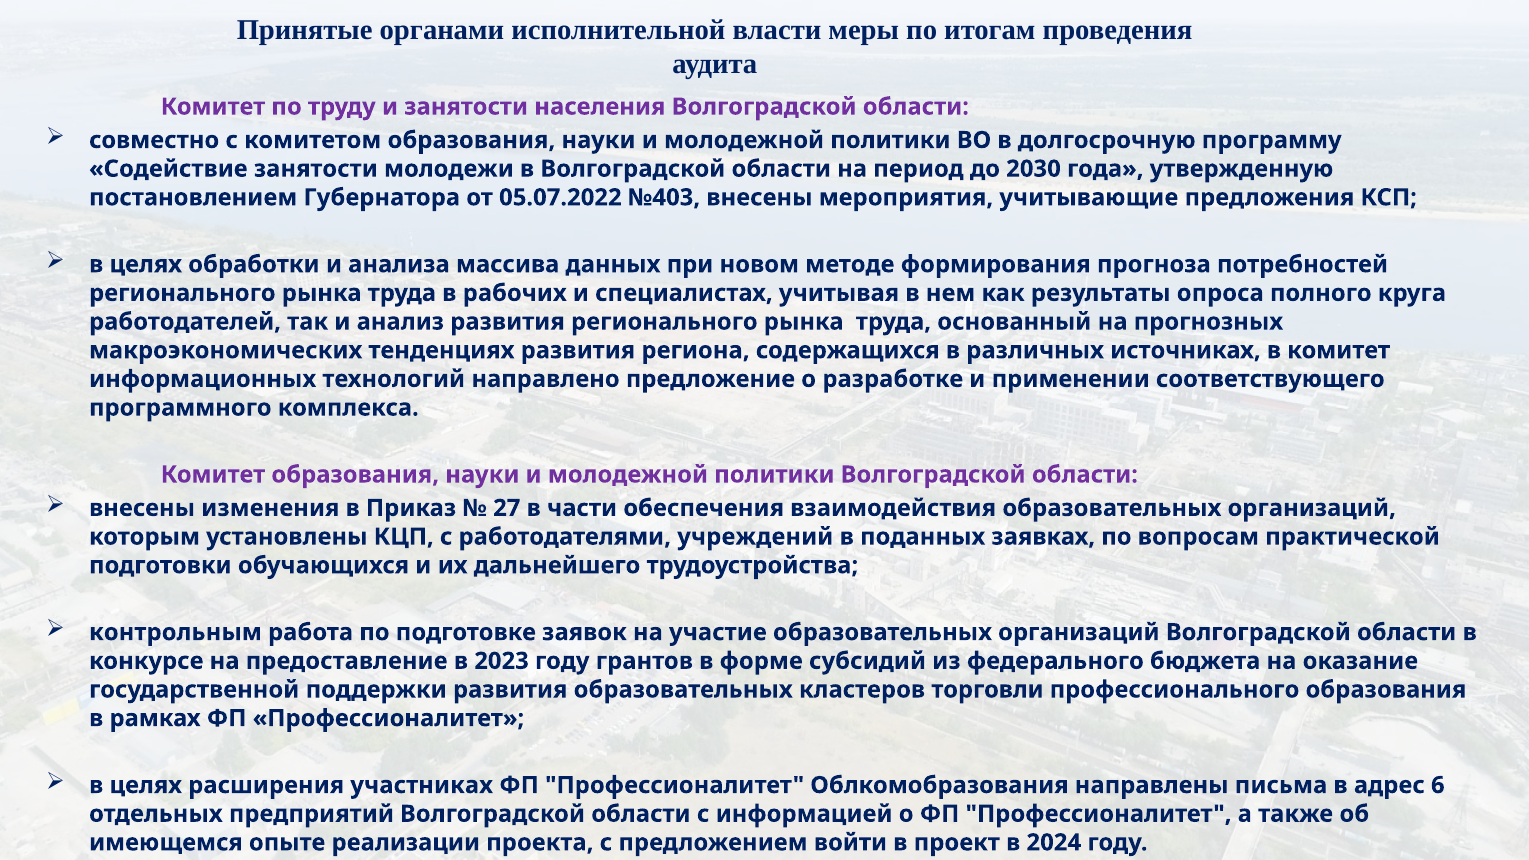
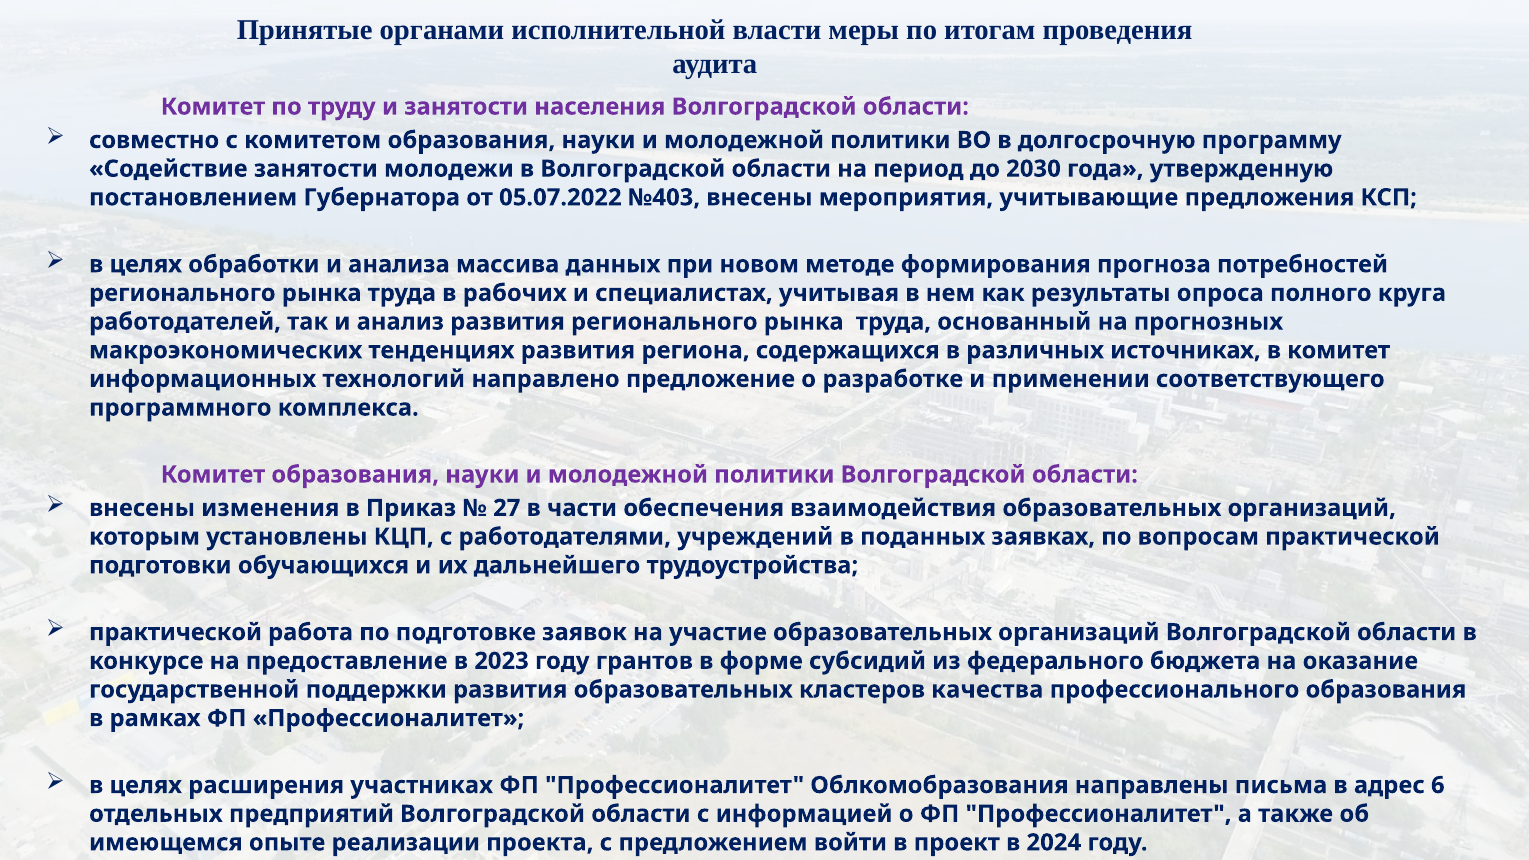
контрольным: контрольным -> практической (176, 632)
торговли: торговли -> качества (987, 690)
